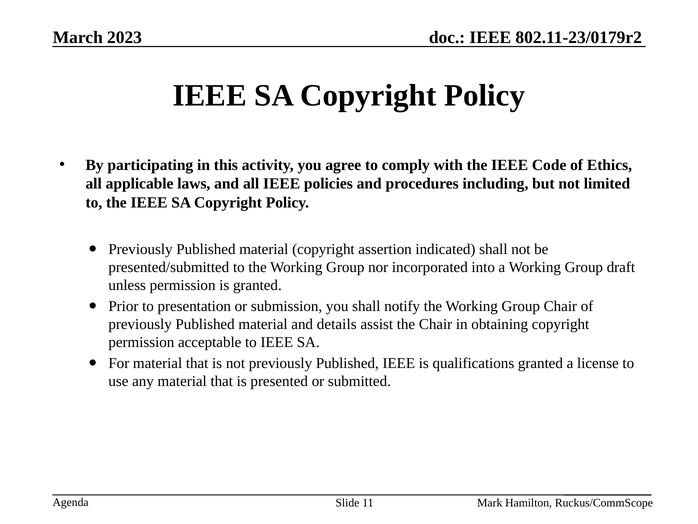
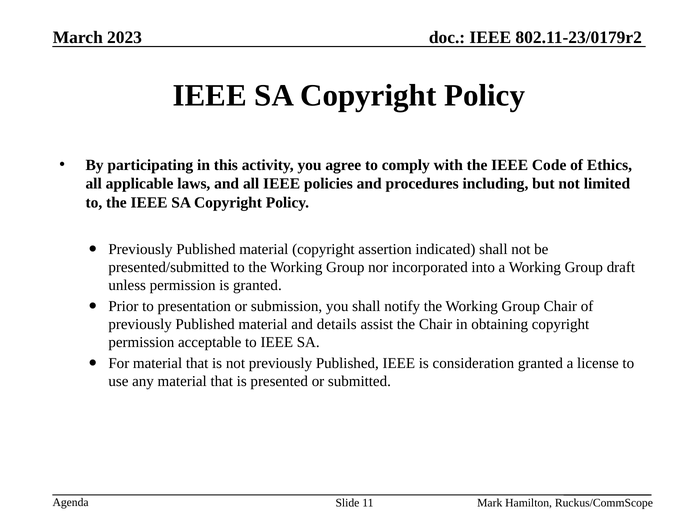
qualifications: qualifications -> consideration (473, 363)
